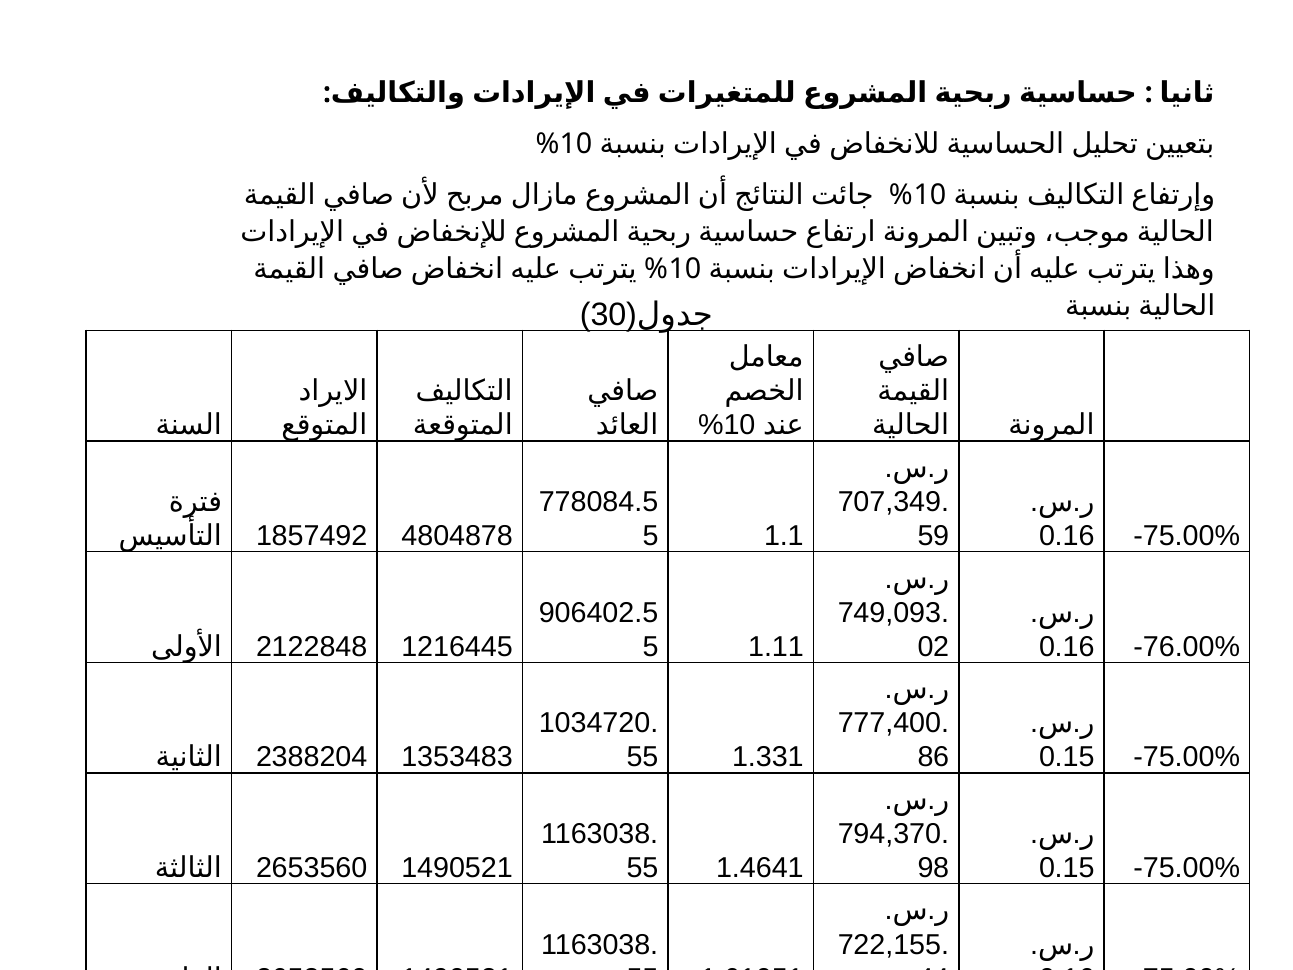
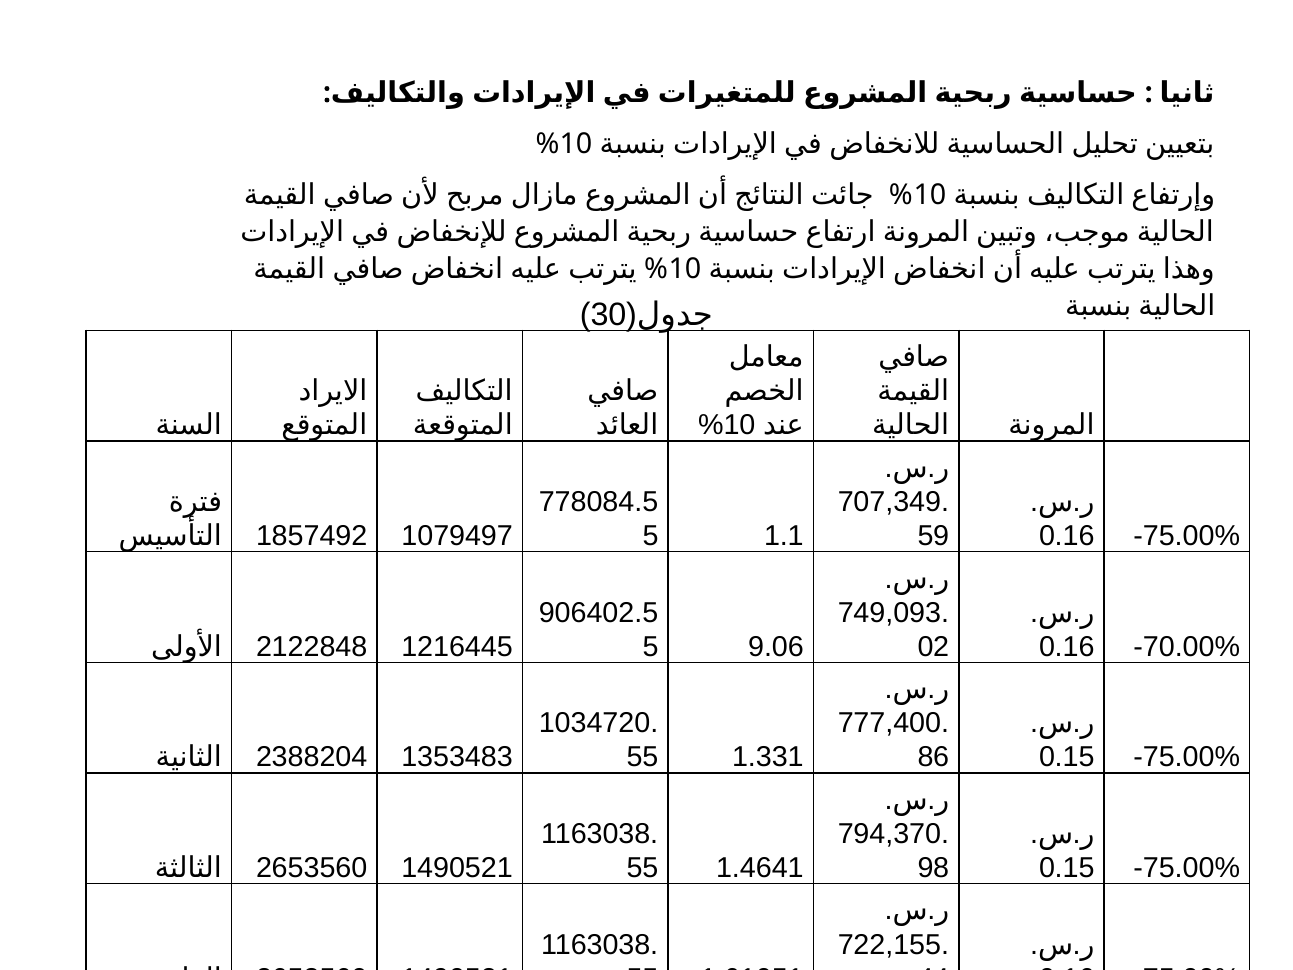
4804878: 4804878 -> 1079497 (457, 536)
1.11: 1.11 -> 9.06 (776, 647)
-76.00%: -76.00% -> -70.00% (1187, 647)
